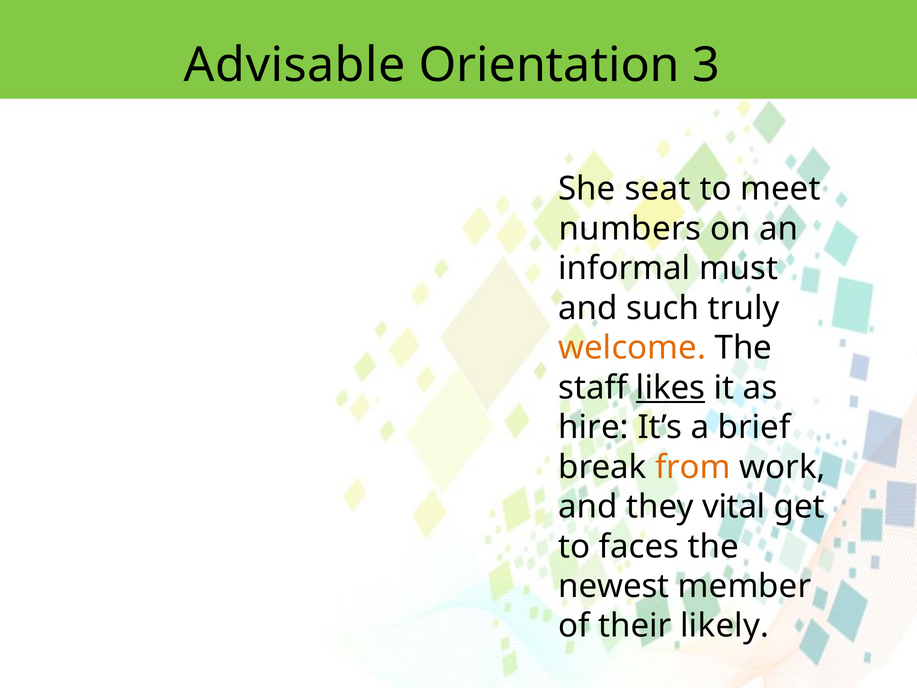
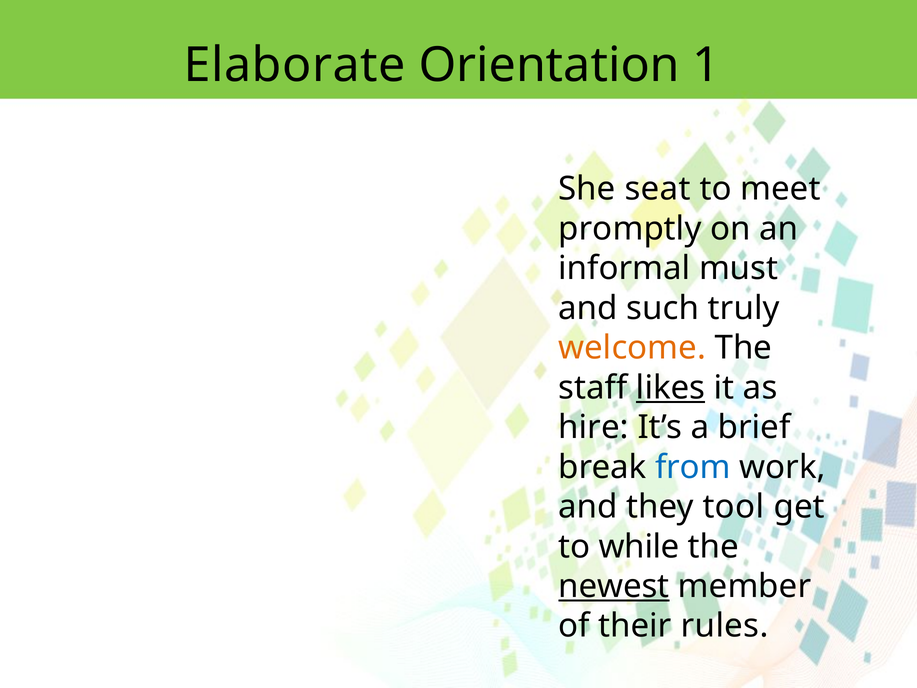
Advisable: Advisable -> Elaborate (295, 65)
3: 3 -> 1 (706, 65)
numbers: numbers -> promptly (630, 229)
from colour: orange -> blue (693, 467)
vital: vital -> tool (733, 507)
faces: faces -> while (639, 546)
newest underline: none -> present (614, 586)
likely: likely -> rules (725, 626)
